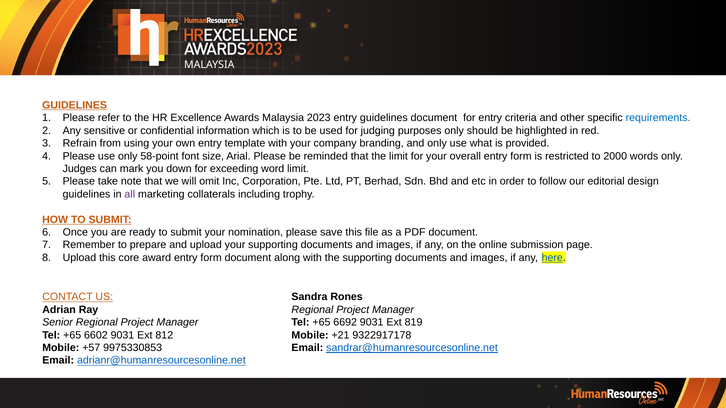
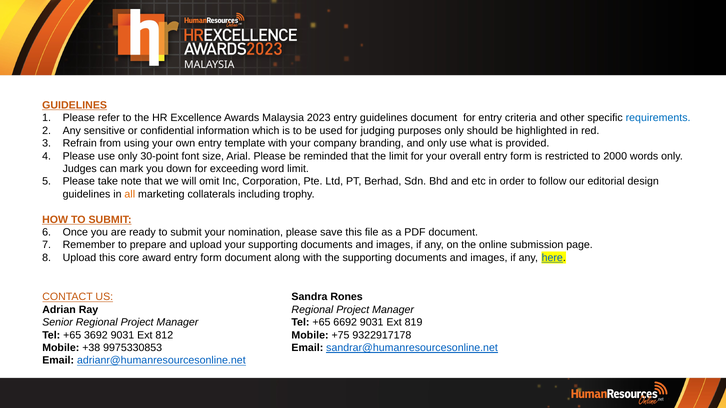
58-point: 58-point -> 30-point (160, 156)
all colour: purple -> orange (130, 194)
6602: 6602 -> 3692 (96, 335)
+21: +21 -> +75 (340, 335)
+57: +57 -> +38 (91, 348)
